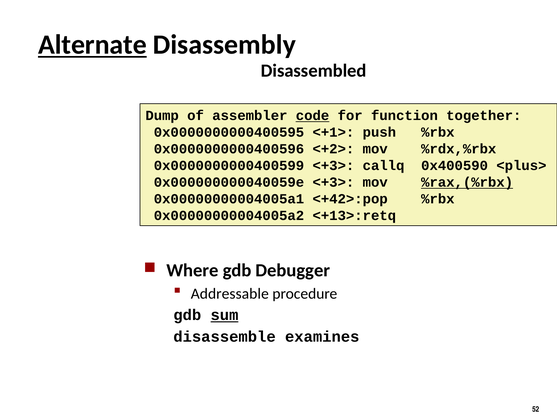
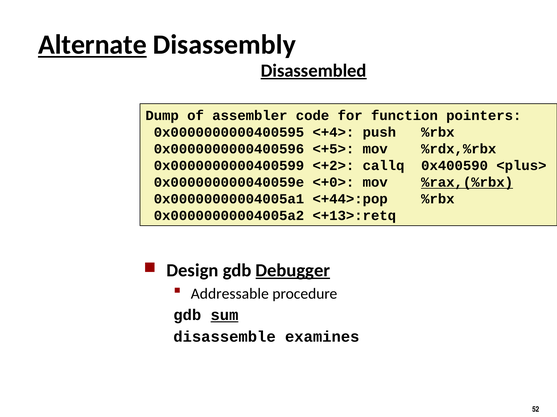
Disassembled underline: none -> present (314, 71)
code underline: present -> none (313, 116)
together: together -> pointers (484, 116)
<+1>: <+1> -> <+4> (333, 133)
<+2>: <+2> -> <+5> (333, 149)
0x0000000000400599 <+3>: <+3> -> <+2> (333, 166)
0x000000000040059e <+3>: <+3> -> <+0> (333, 183)
<+42>:pop: <+42>:pop -> <+44>:pop (350, 199)
Where: Where -> Design (192, 271)
Debugger underline: none -> present (293, 271)
